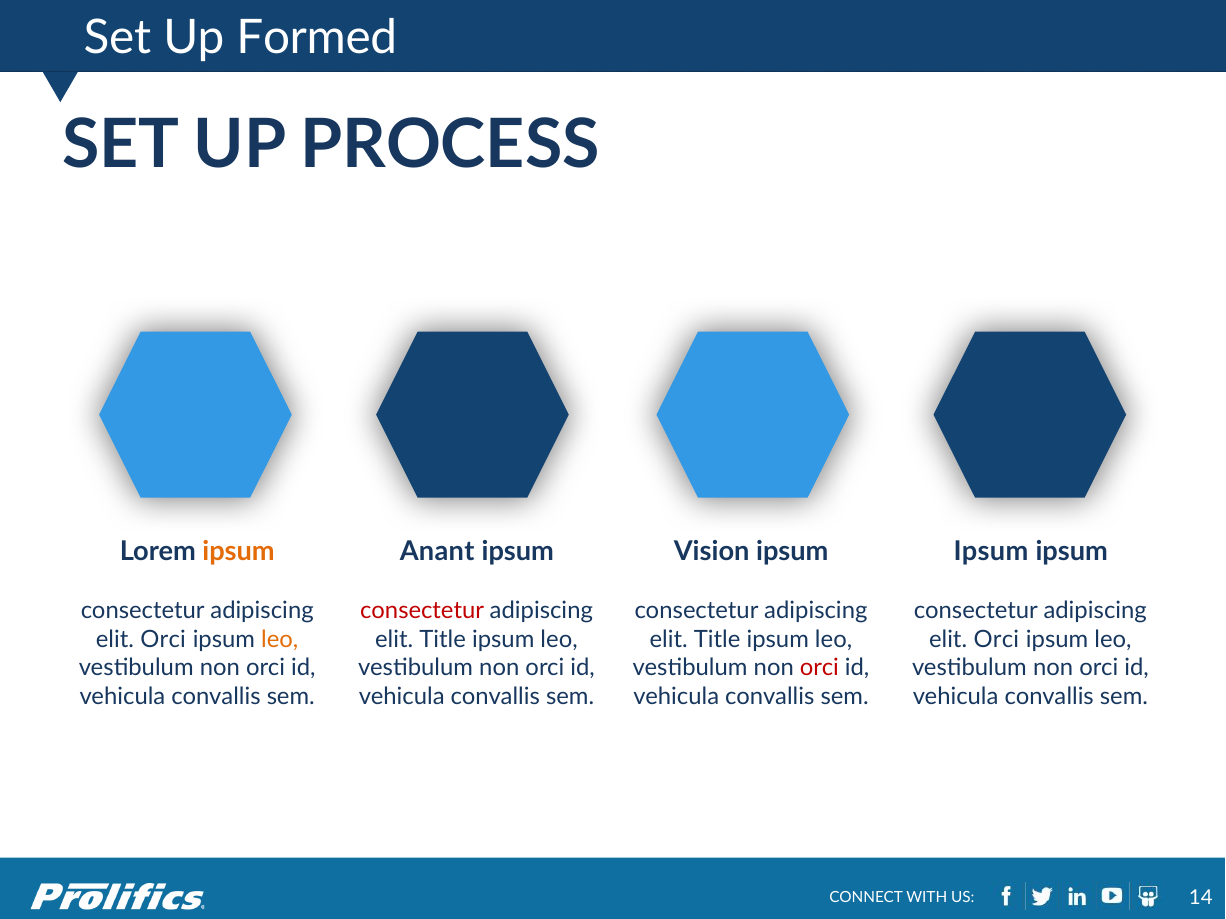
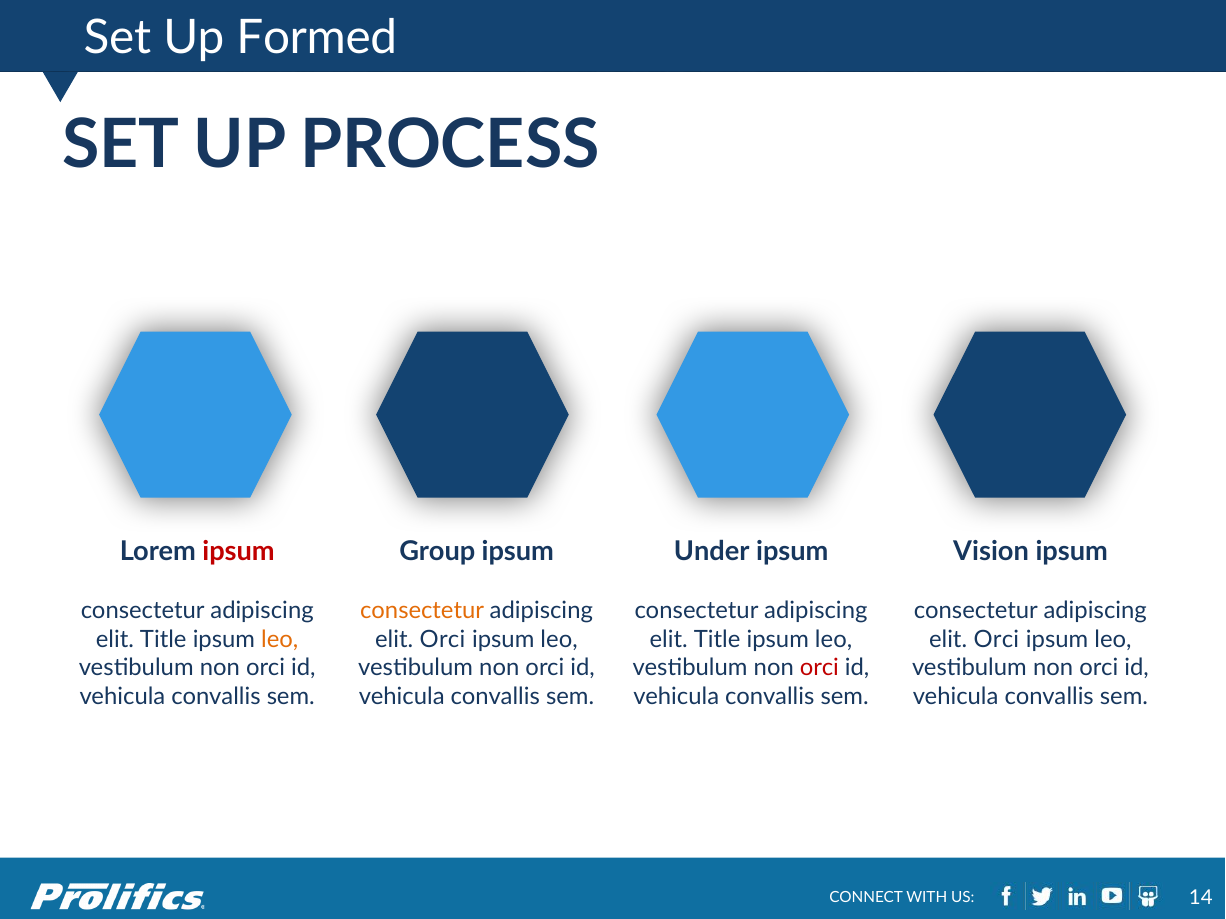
ipsum colour: orange -> red (239, 552)
Anant: Anant -> Group (437, 552)
Vision: Vision -> Under (712, 552)
Ipsum: Ipsum -> Vision (991, 552)
consectetur colour: red -> orange (422, 611)
Orci: Orci -> Title (163, 639)
Title: Title -> Orci (442, 639)
